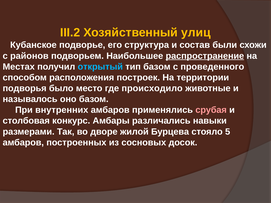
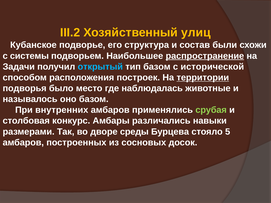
районов: районов -> системы (29, 56)
Местах: Местах -> Задачи (19, 67)
проведенного: проведенного -> исторической (212, 67)
территории underline: none -> present (203, 78)
происходило: происходило -> наблюдалась (152, 88)
срубая colour: pink -> light green (211, 110)
жилой: жилой -> среды (134, 132)
